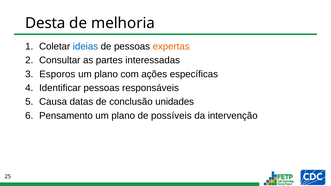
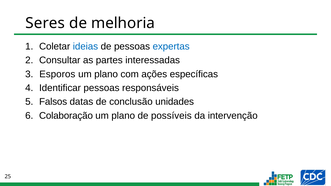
Desta: Desta -> Seres (45, 23)
expertas colour: orange -> blue (171, 47)
Causa: Causa -> Falsos (53, 102)
Pensamento: Pensamento -> Colaboração (66, 116)
